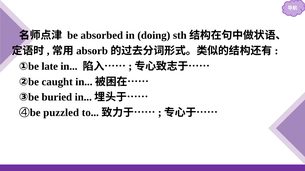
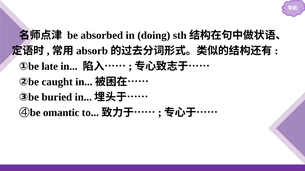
puzzled: puzzled -> omantic (61, 113)
